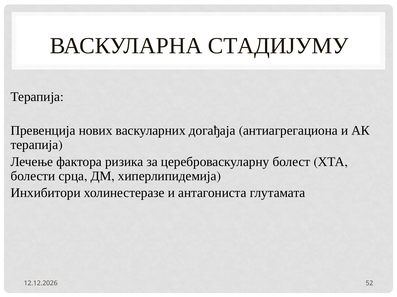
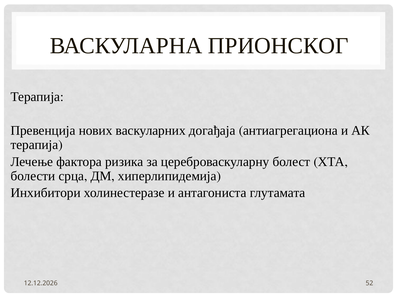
СТАДИЈУМУ: СТАДИЈУМУ -> ПРИОНСКОГ (278, 46)
